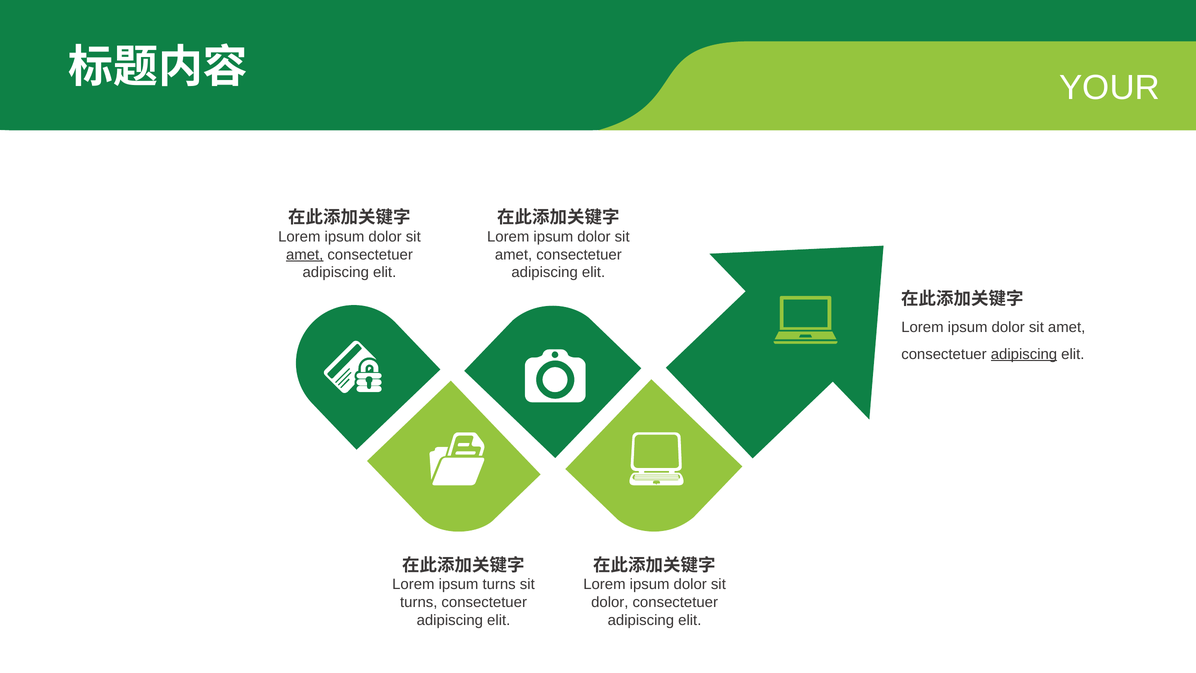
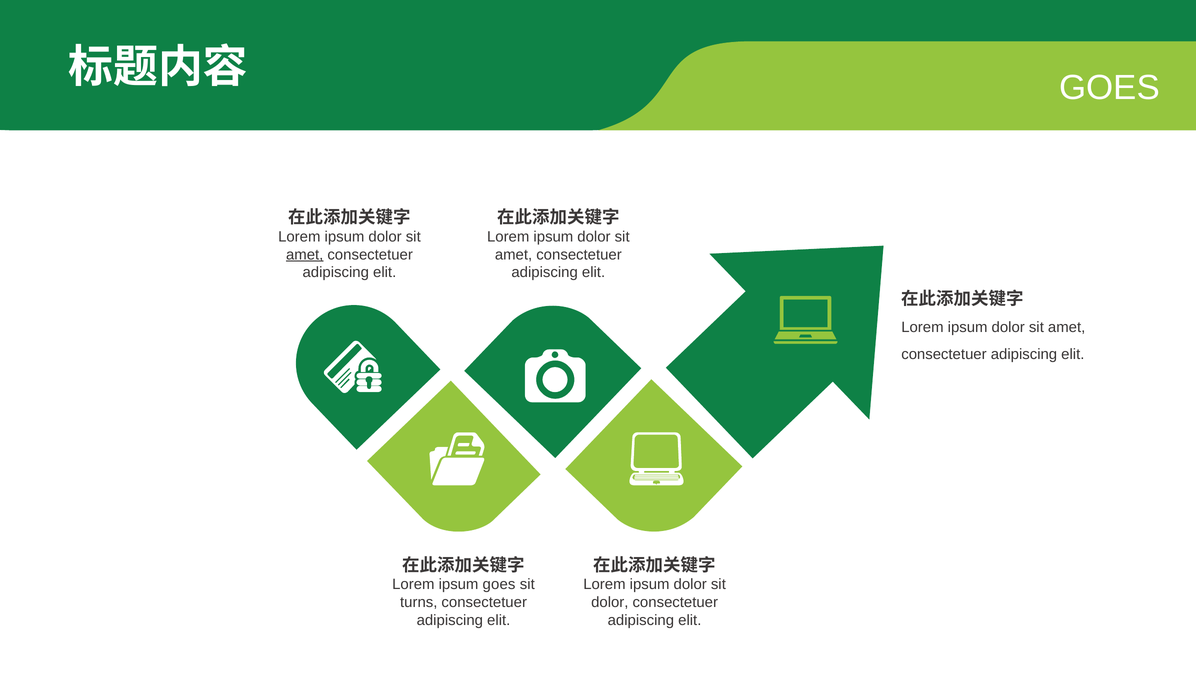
YOUR: YOUR -> GOES (1110, 88)
adipiscing underline: present -> none (1024, 354)
ipsum turns: turns -> goes (499, 584)
